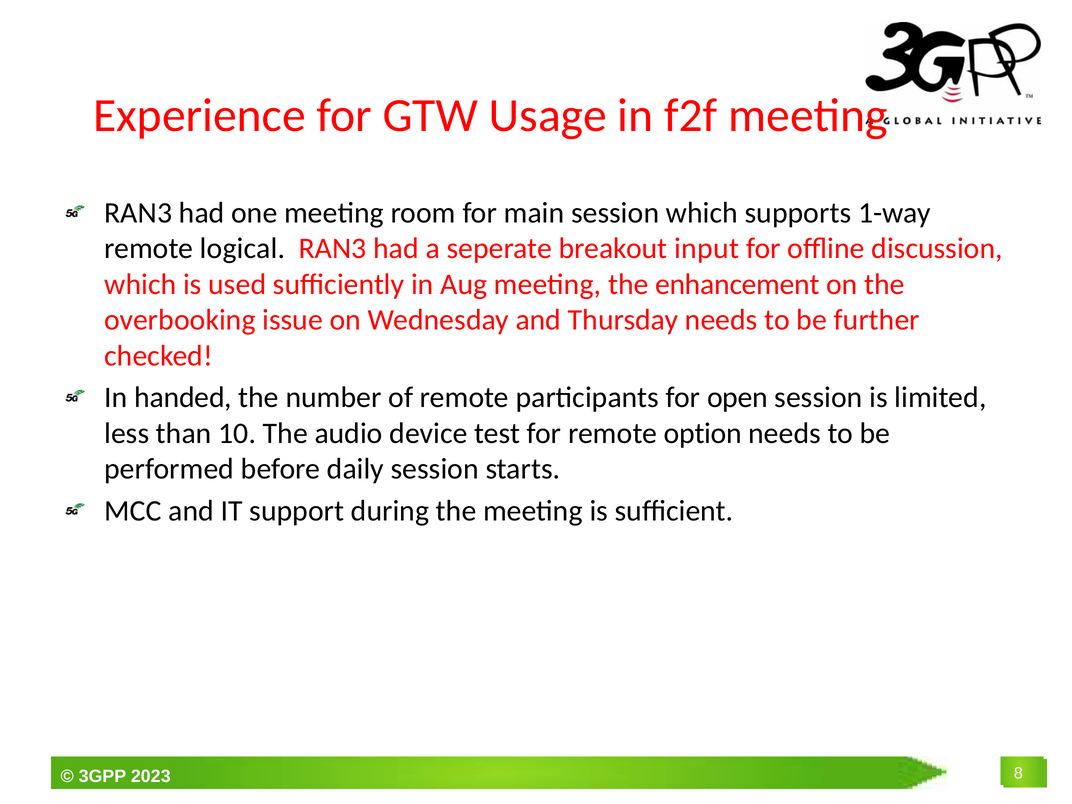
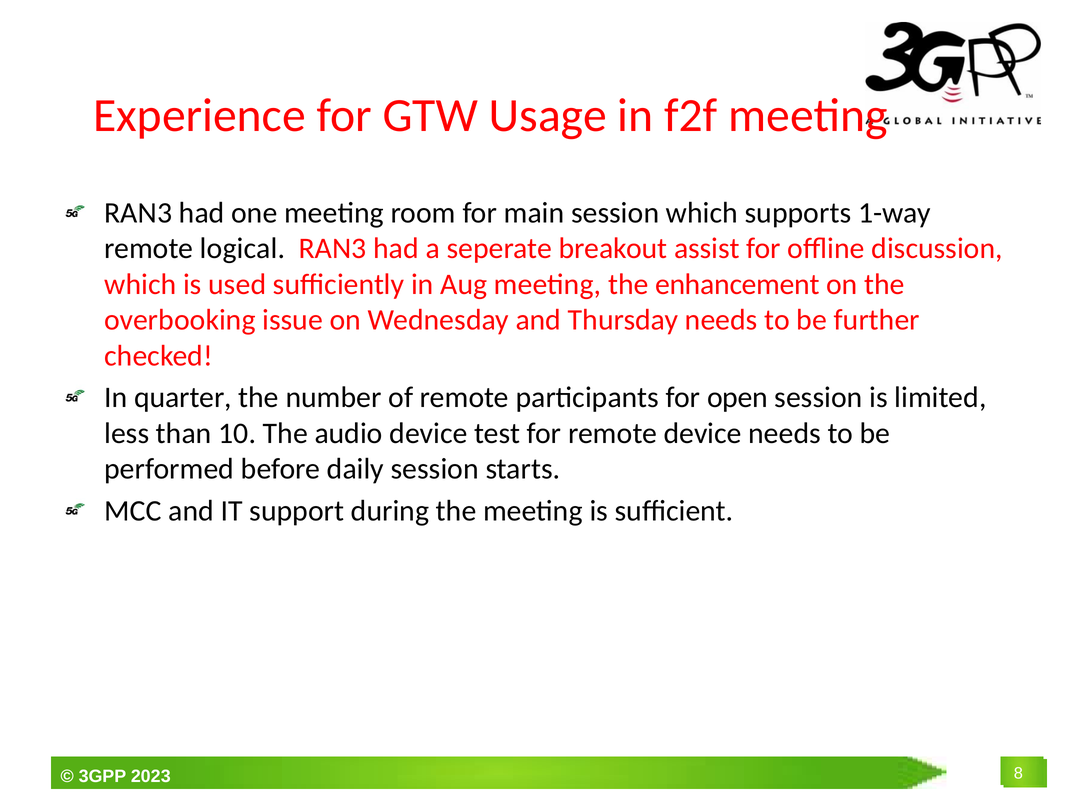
input: input -> assist (707, 249)
handed: handed -> quarter (183, 398)
remote option: option -> device (703, 433)
